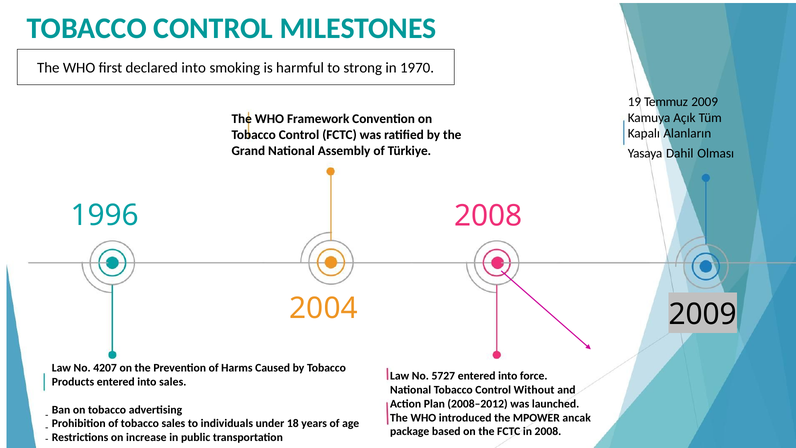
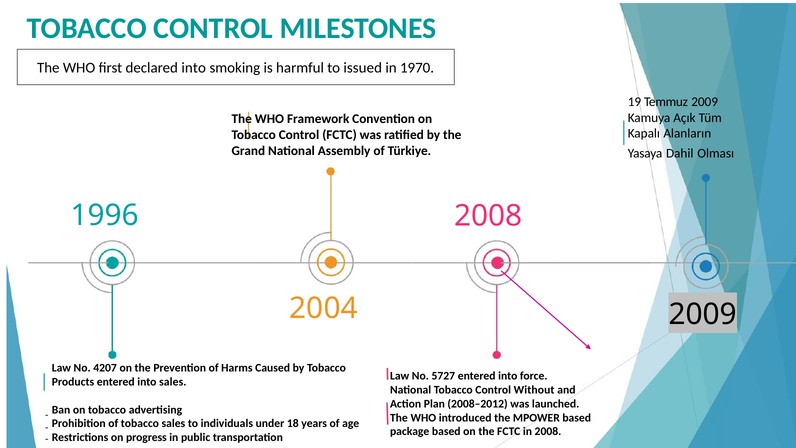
strong: strong -> issued (363, 68)
MPOWER ancak: ancak -> based (577, 417)
increase: increase -> progress (146, 437)
